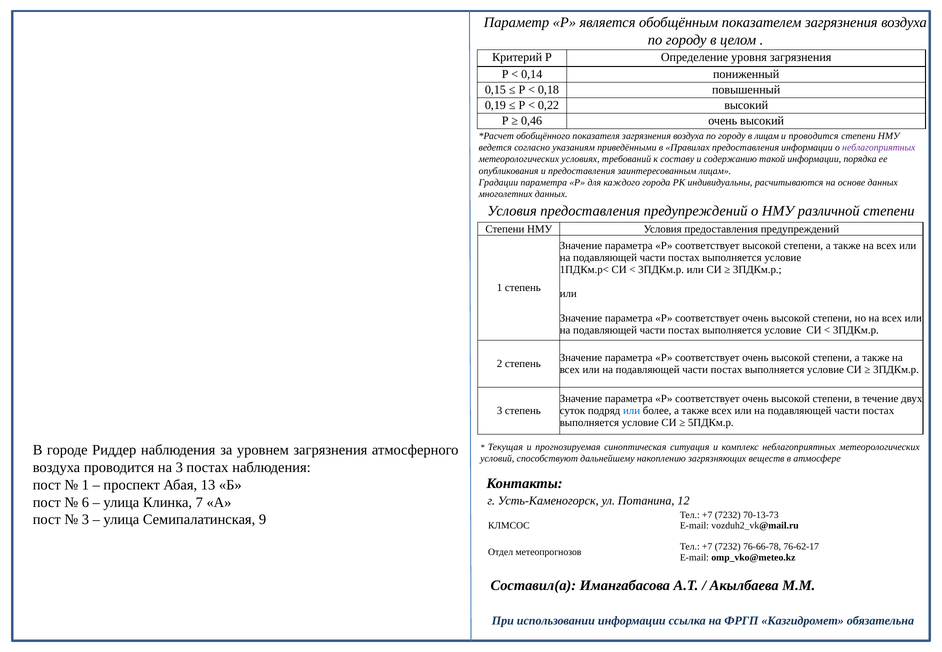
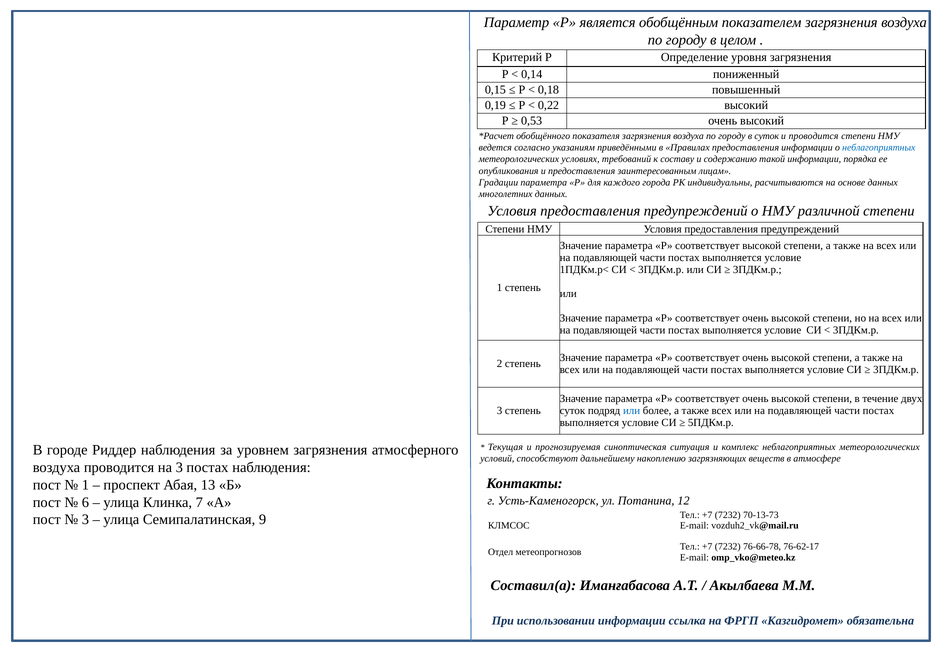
0,46: 0,46 -> 0,53 (532, 121)
в лицам: лицам -> суток (767, 136)
неблагоприятных colour: purple -> blue (879, 148)
